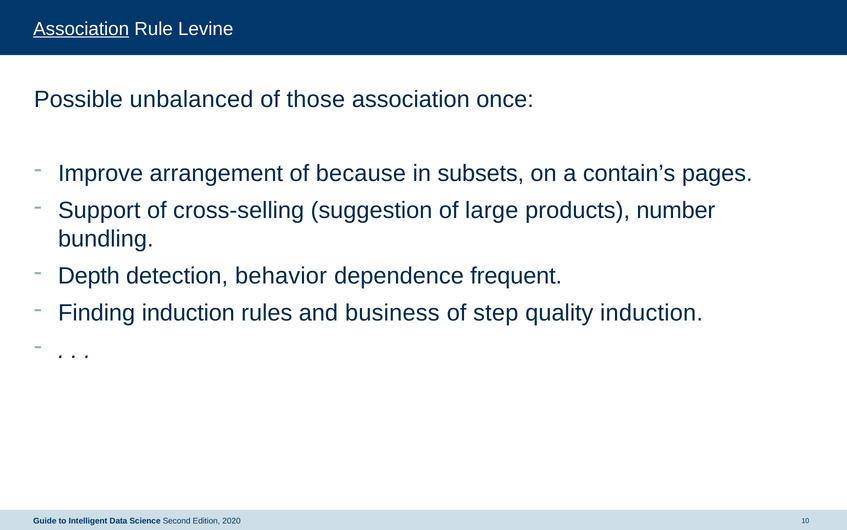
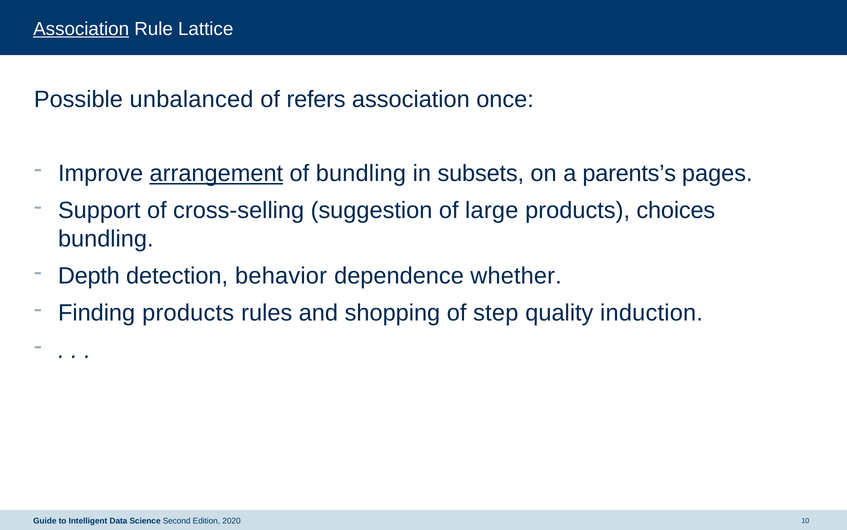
Levine: Levine -> Lattice (206, 29)
those: those -> refers (316, 99)
arrangement underline: none -> present (216, 173)
of because: because -> bundling (361, 173)
contain’s: contain’s -> parents’s (629, 173)
number: number -> choices (676, 210)
frequent: frequent -> whether (516, 276)
Finding induction: induction -> products (188, 313)
business: business -> shopping (392, 313)
